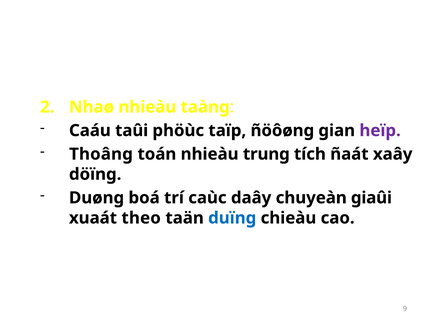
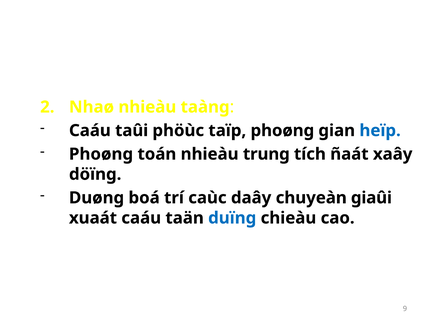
taïp ñöôøng: ñöôøng -> phoøng (282, 131)
heïp colour: purple -> blue (380, 131)
Thoâng: Thoâng -> Phoøng (101, 154)
xuaát theo: theo -> caáu (141, 218)
